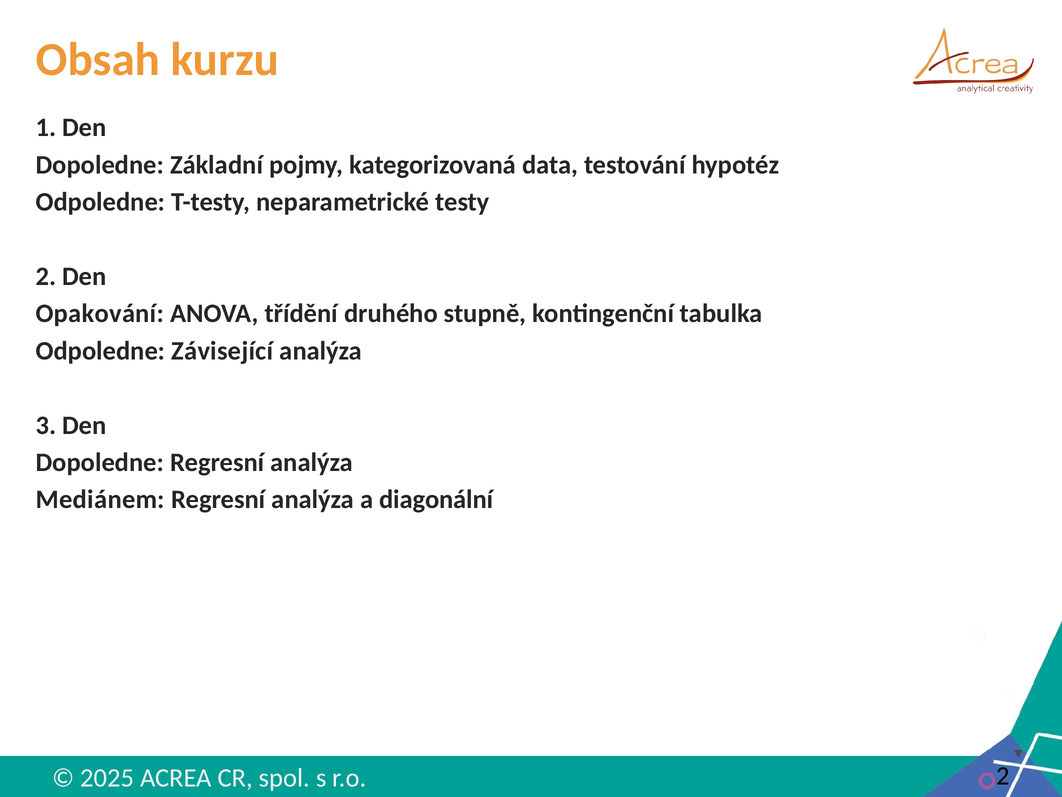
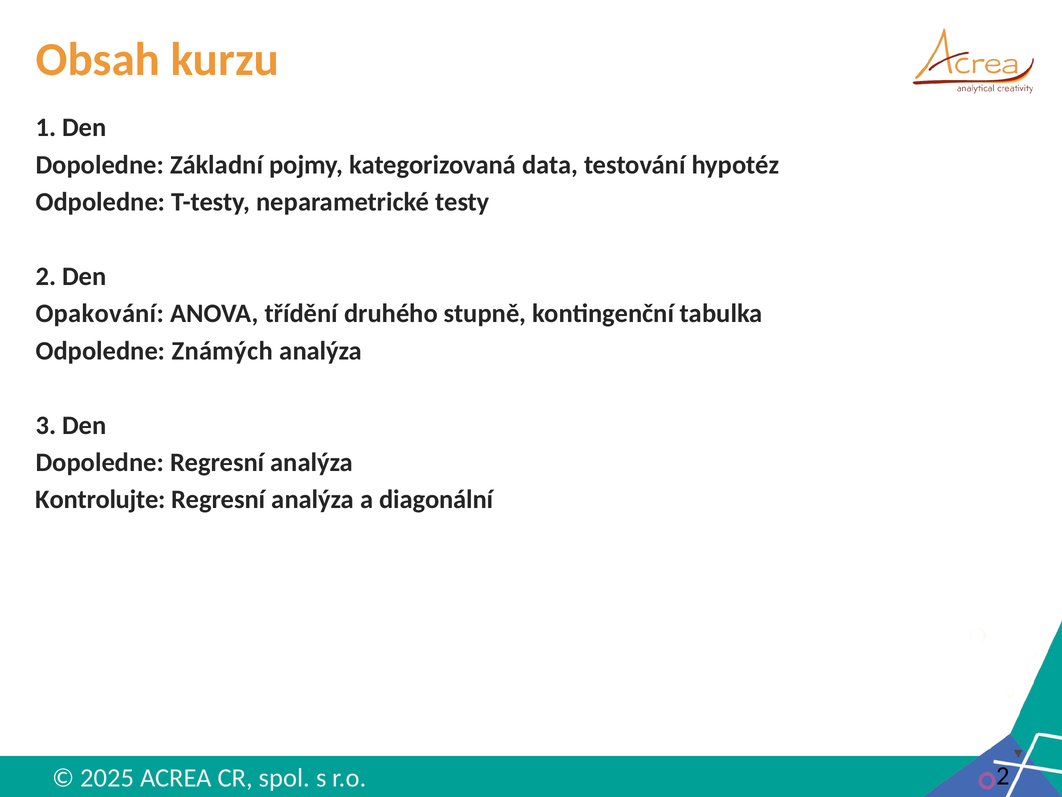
Závisející: Závisející -> Známých (222, 351)
Mediánem: Mediánem -> Kontrolujte (101, 499)
